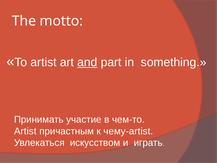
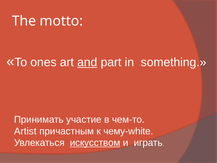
To artist: artist -> ones (44, 62)
чему-artist: чему-artist -> чему-white (128, 131)
искусством underline: none -> present (95, 143)
